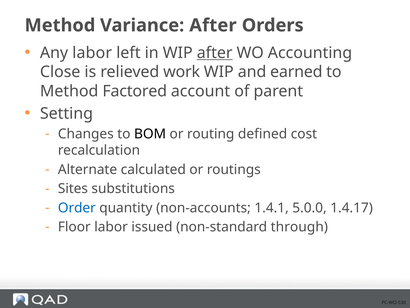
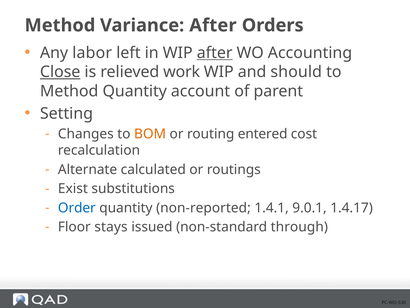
Close underline: none -> present (60, 72)
earned: earned -> should (296, 72)
Method Factored: Factored -> Quantity (135, 91)
BOM colour: black -> orange (150, 134)
defined: defined -> entered (263, 134)
Sites: Sites -> Exist (73, 188)
non-accounts: non-accounts -> non-reported (203, 207)
5.0.0: 5.0.0 -> 9.0.1 (310, 207)
Floor labor: labor -> stays (111, 227)
